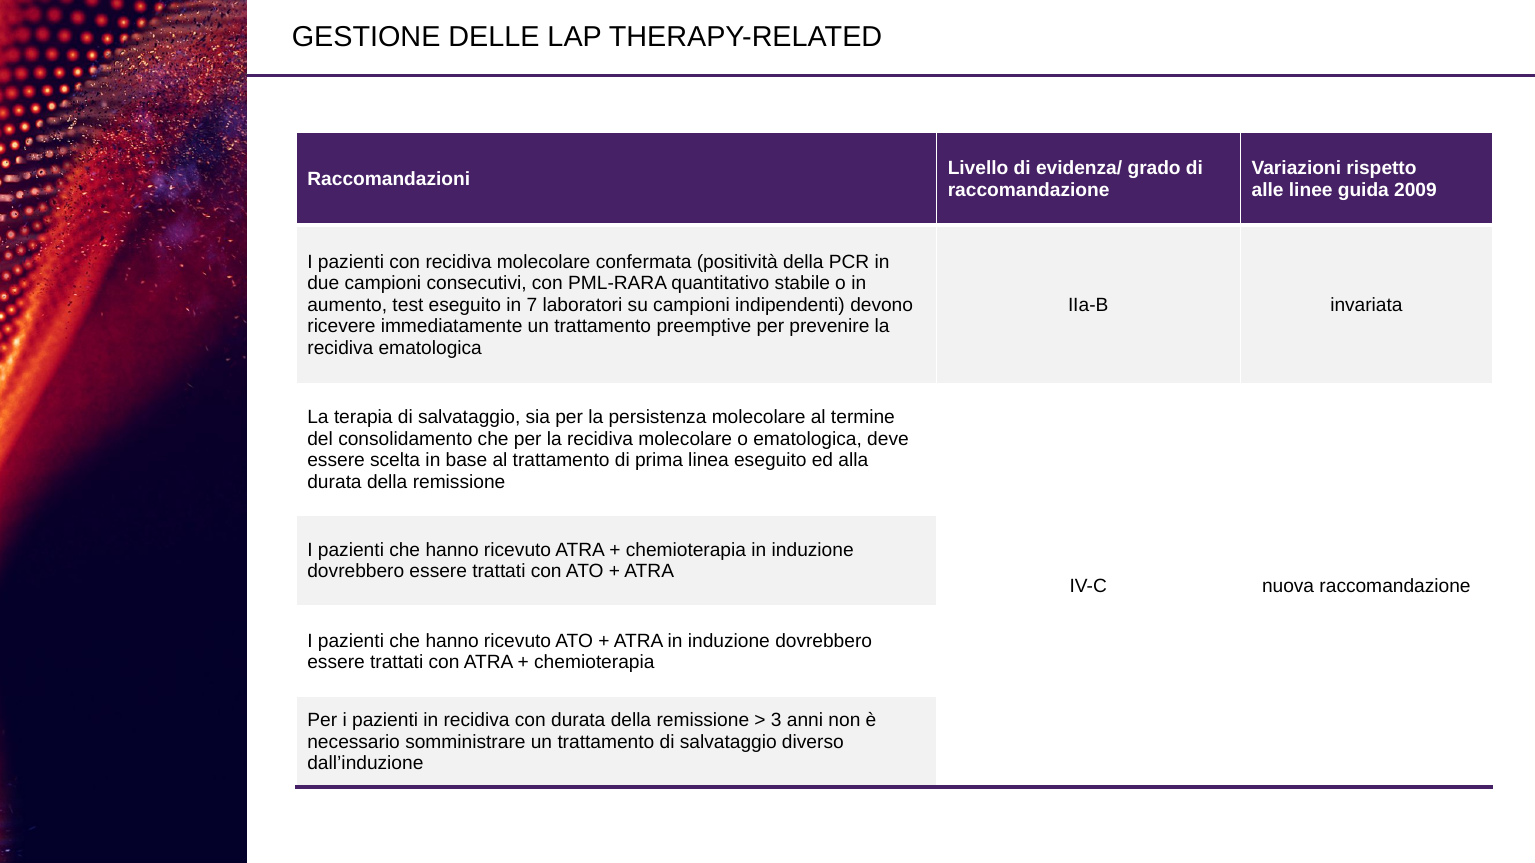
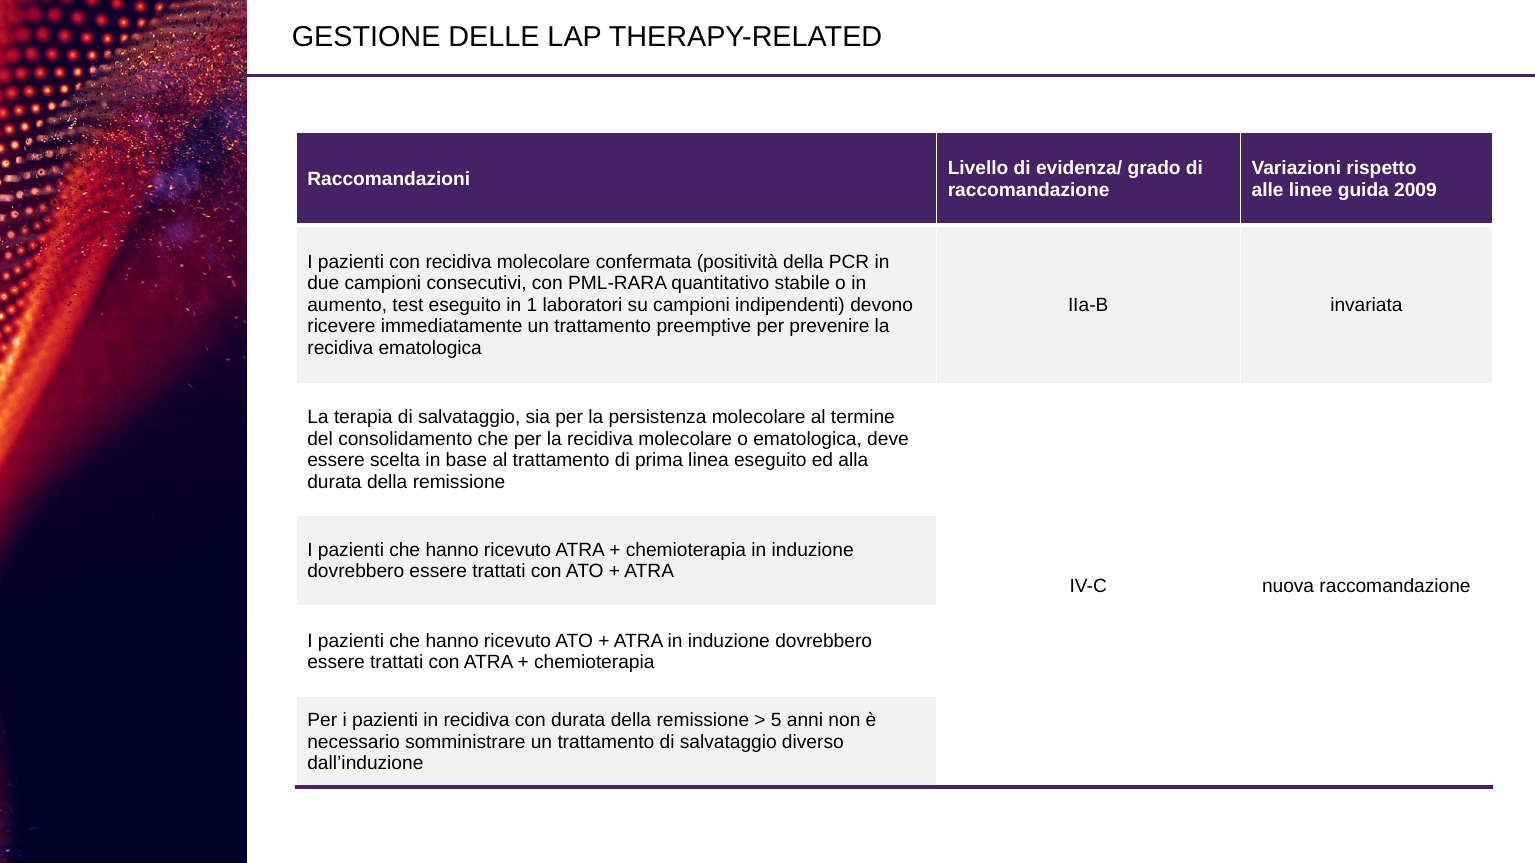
7: 7 -> 1 (532, 305)
3: 3 -> 5 (776, 721)
